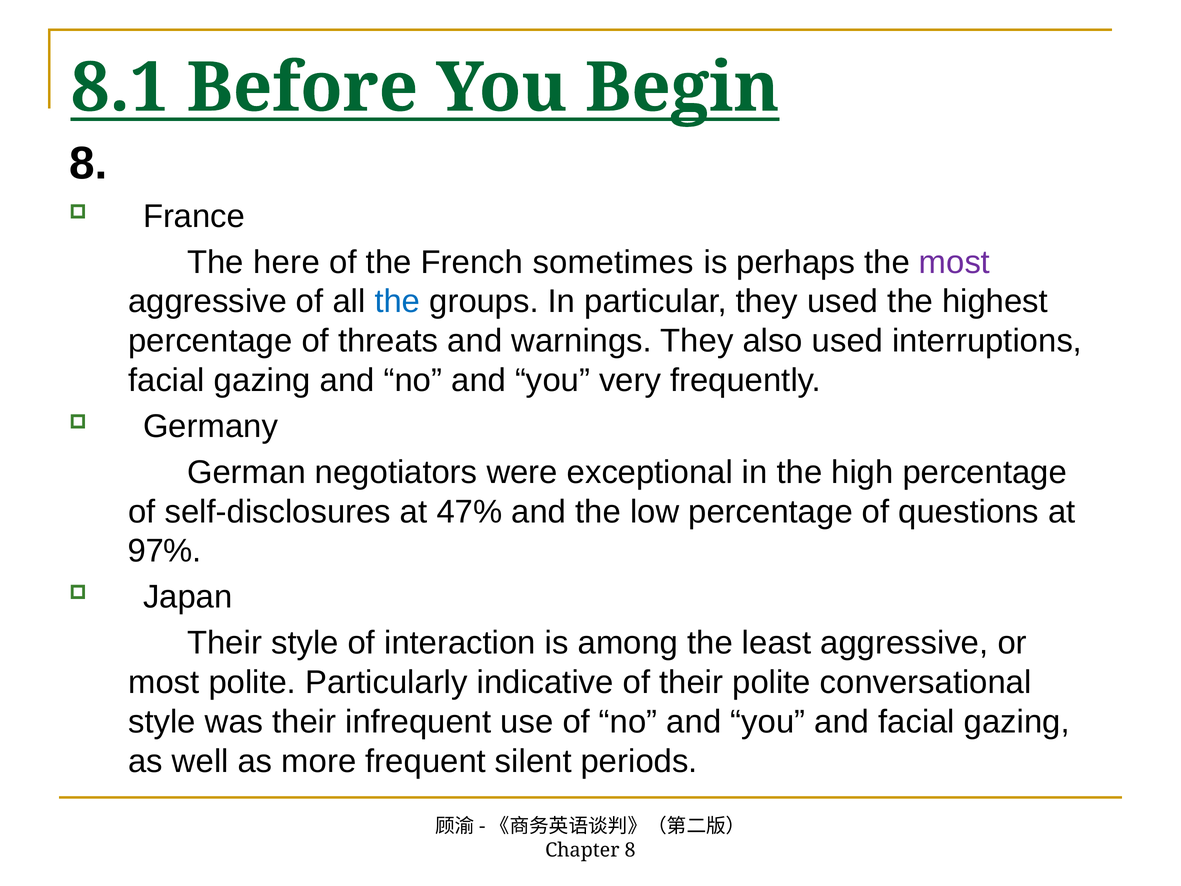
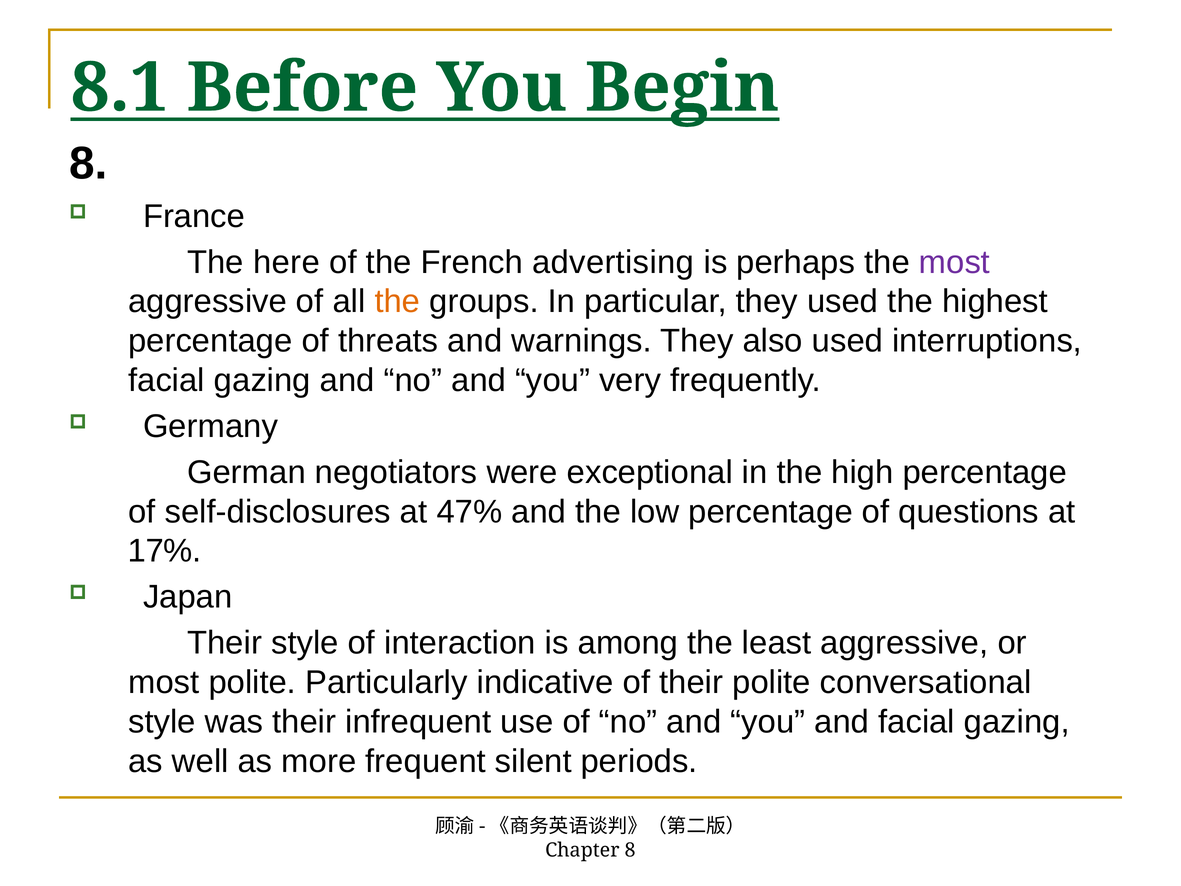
sometimes: sometimes -> advertising (613, 262)
the colour: blue -> orange (397, 302)
97%: 97% -> 17% (165, 551)
